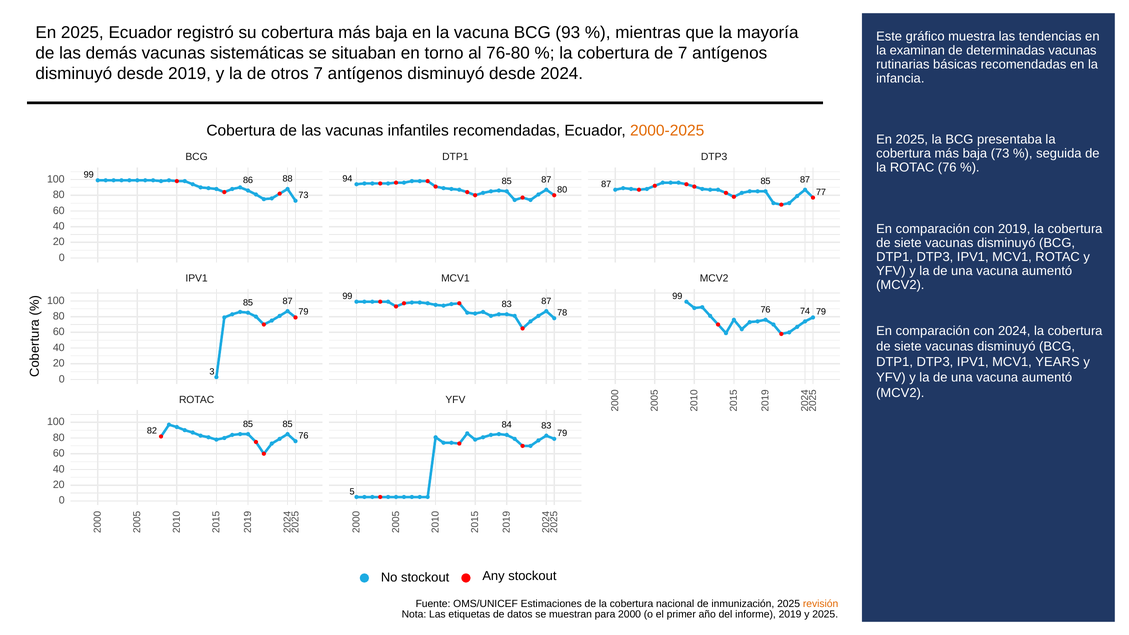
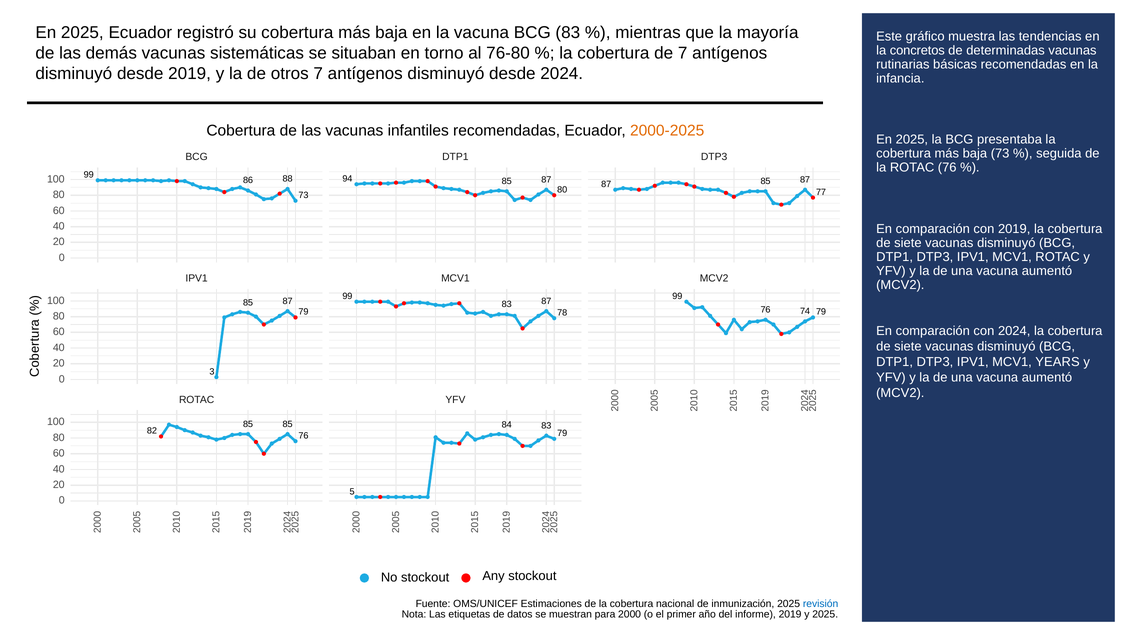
BCG 93: 93 -> 83 (568, 33)
examinan: examinan -> concretos (917, 50)
revisión colour: orange -> blue (821, 604)
